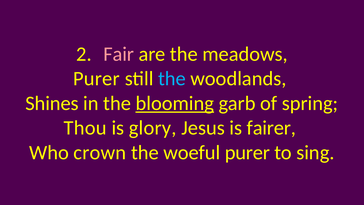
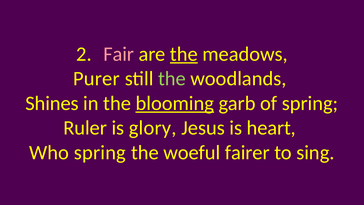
the underline: none -> present (184, 54)
the colour: light blue -> light green (172, 79)
Thou: Thou -> Ruler (85, 128)
fairer: fairer -> heart (271, 128)
Who crown: crown -> spring (100, 152)
woeful purer: purer -> fairer (247, 152)
